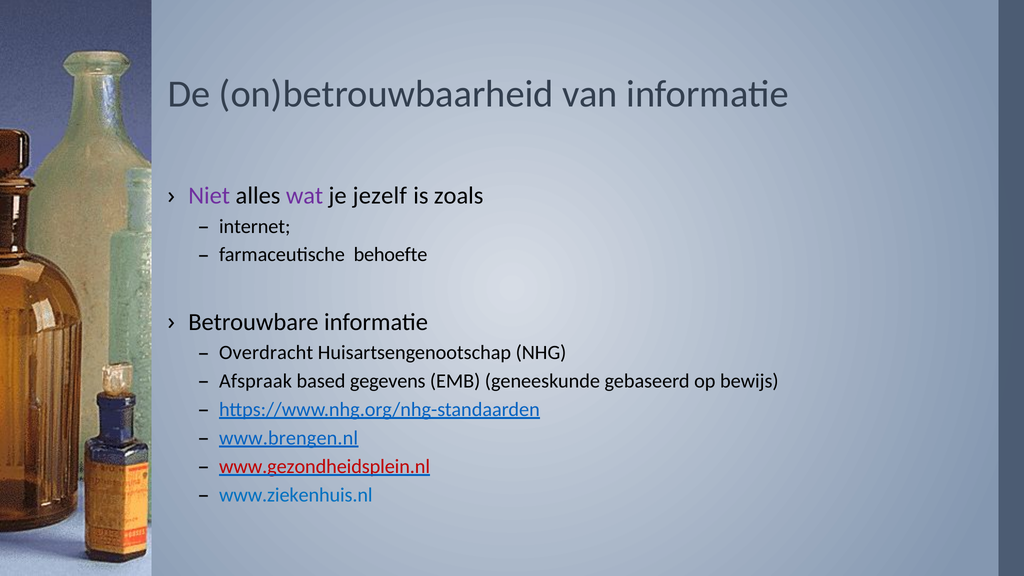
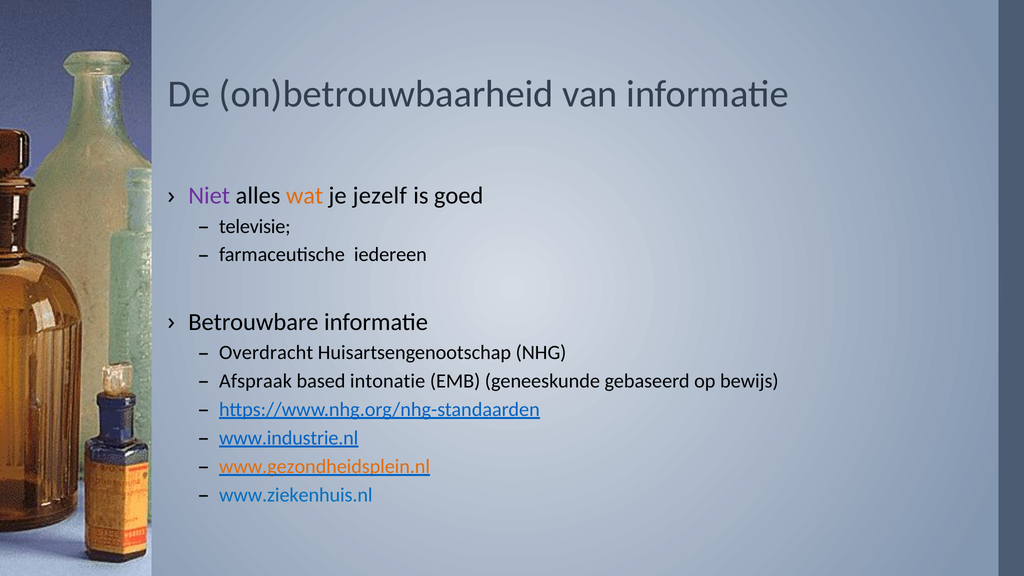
wat colour: purple -> orange (305, 196)
zoals: zoals -> goed (459, 196)
internet: internet -> televisie (255, 226)
behoefte: behoefte -> iedereen (390, 255)
gegevens: gegevens -> intonatie (388, 381)
www.brengen.nl: www.brengen.nl -> www.industrie.nl (289, 438)
www.gezondheidsplein.nl colour: red -> orange (325, 467)
